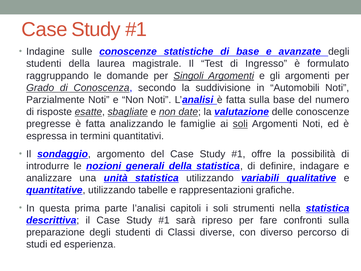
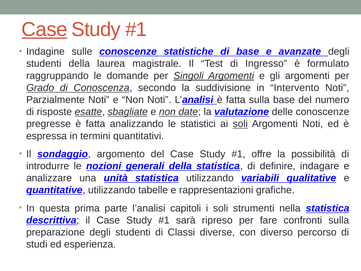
Case underline: none -> present (44, 29)
Automobili: Automobili -> Intervento (295, 88)
famiglie: famiglie -> statistici (198, 124)
